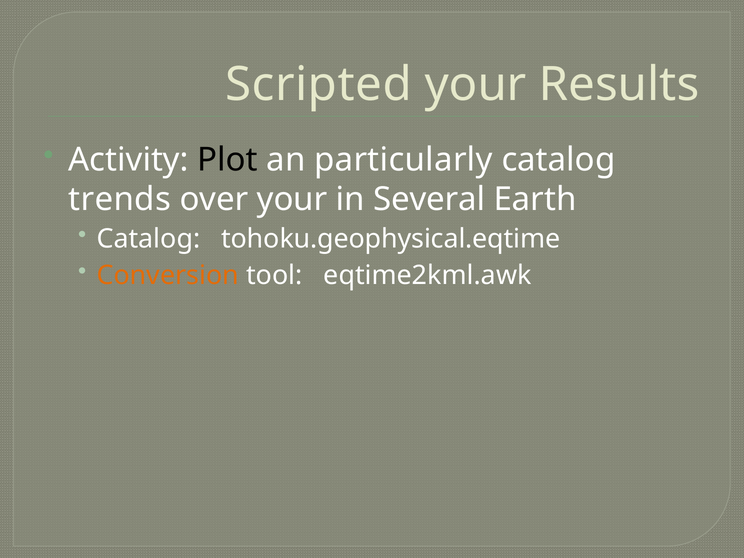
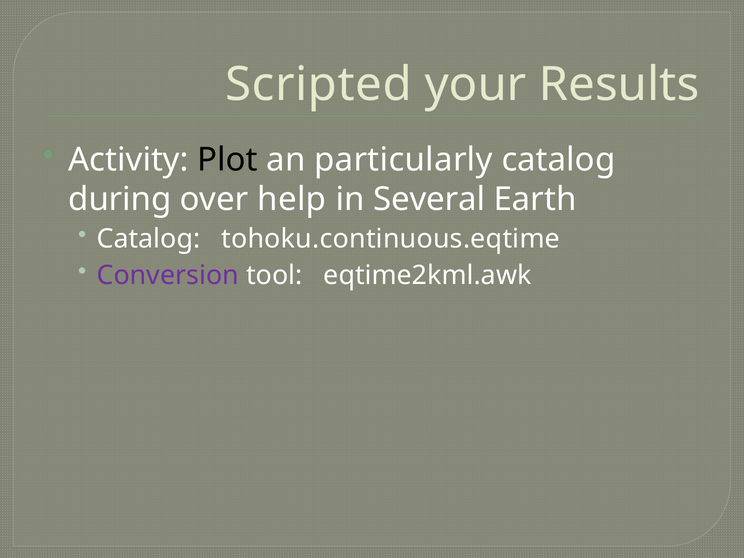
trends: trends -> during (120, 199)
over your: your -> help (292, 199)
tohoku.geophysical.eqtime: tohoku.geophysical.eqtime -> tohoku.continuous.eqtime (391, 239)
Conversion colour: orange -> purple (168, 275)
